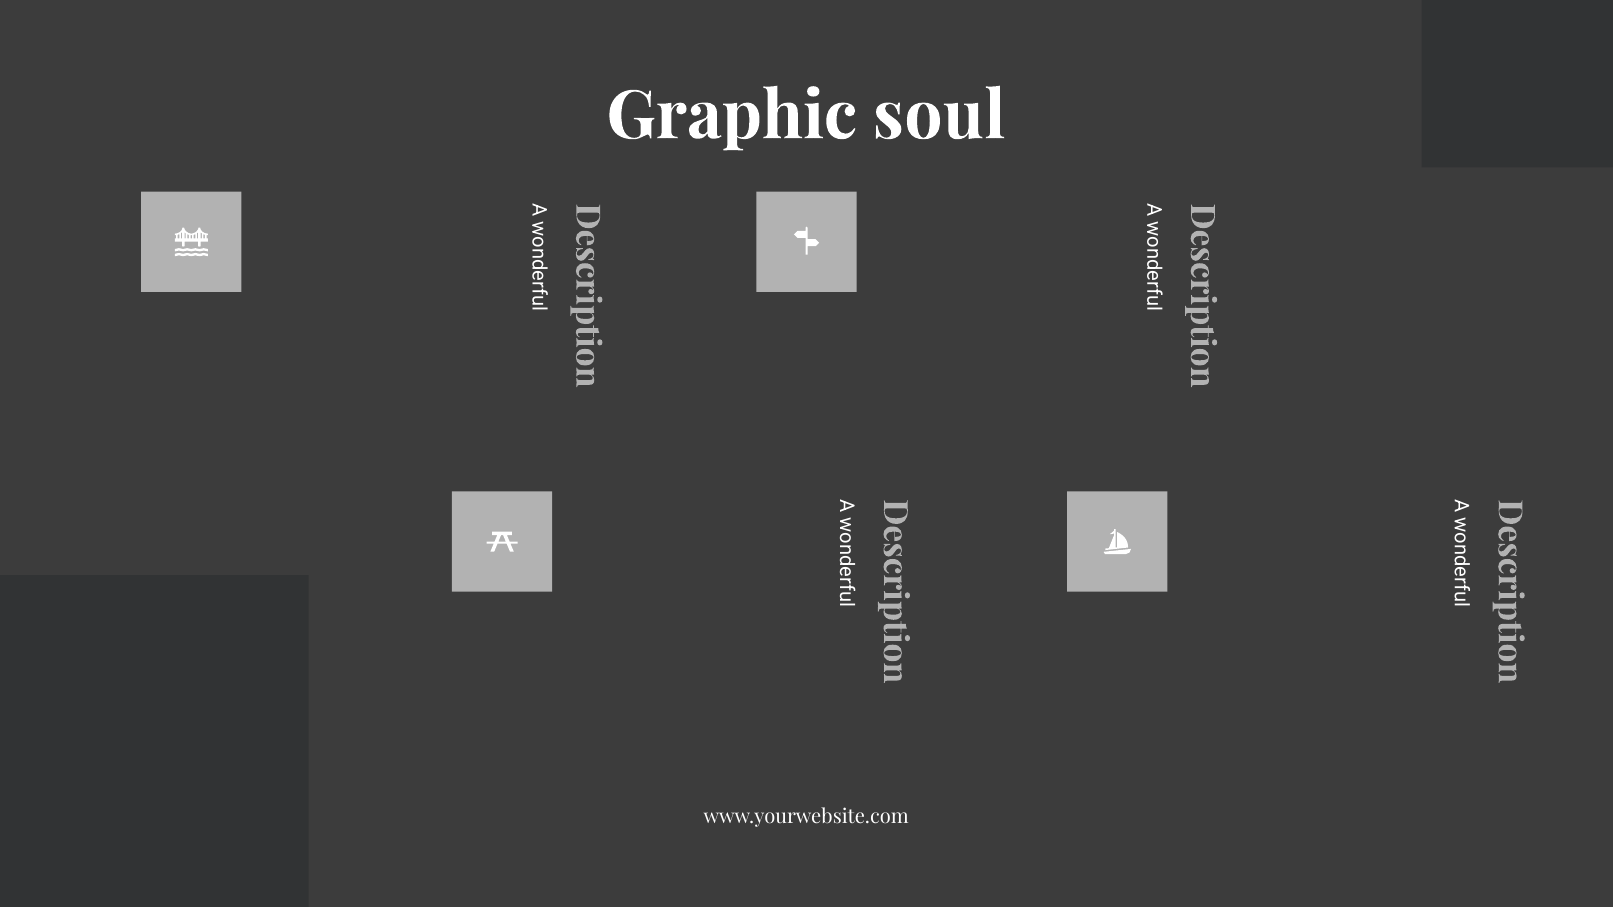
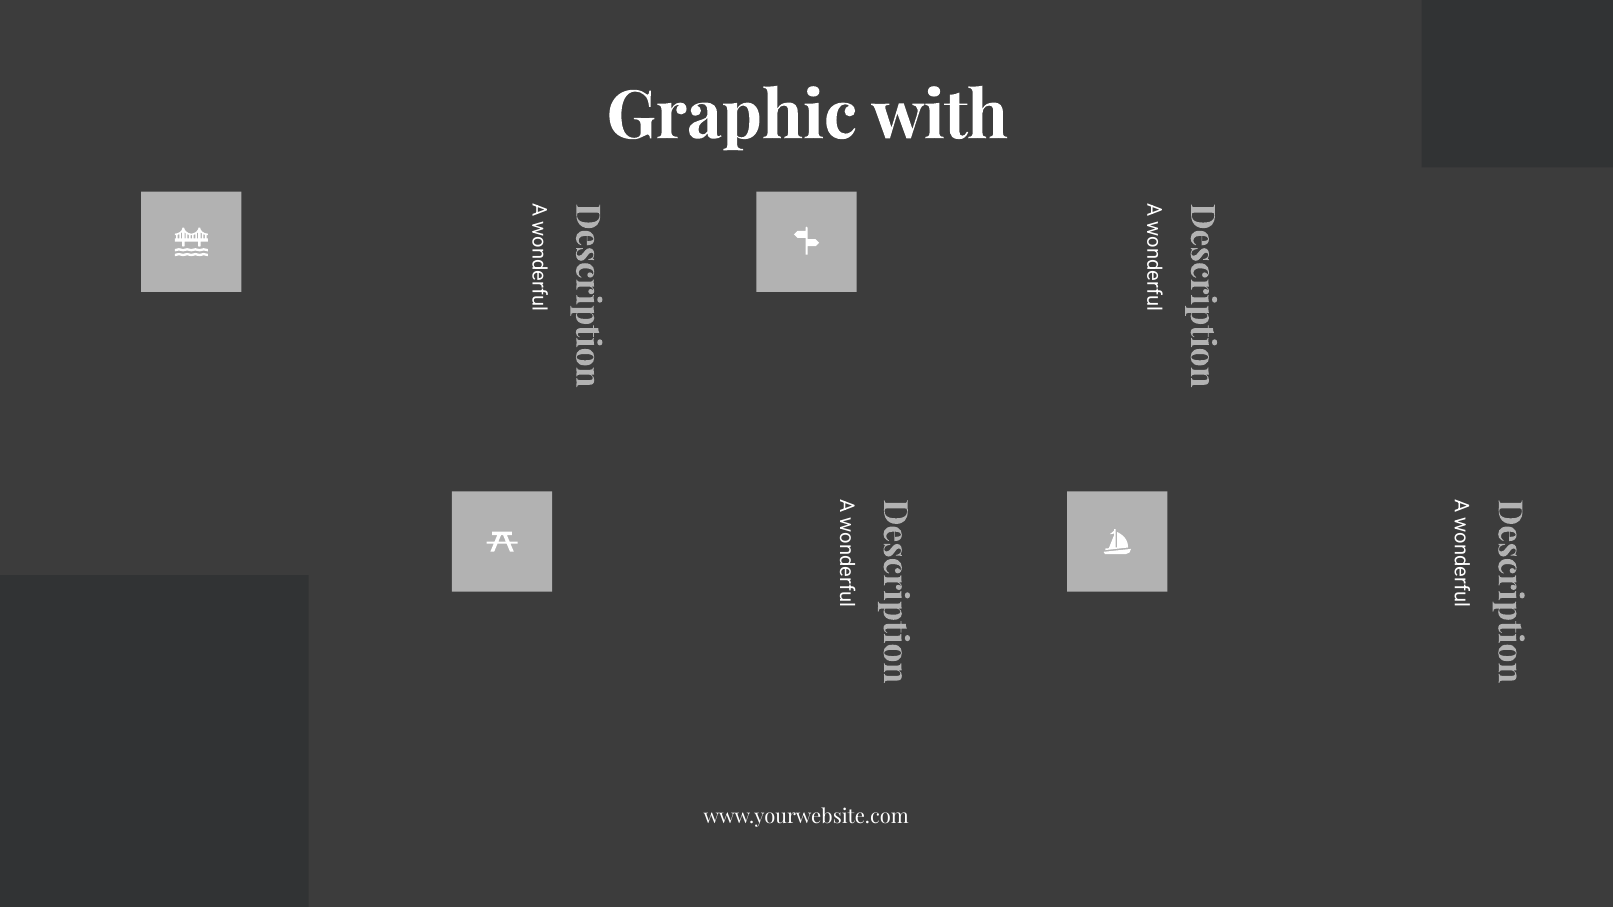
soul: soul -> with (940, 116)
